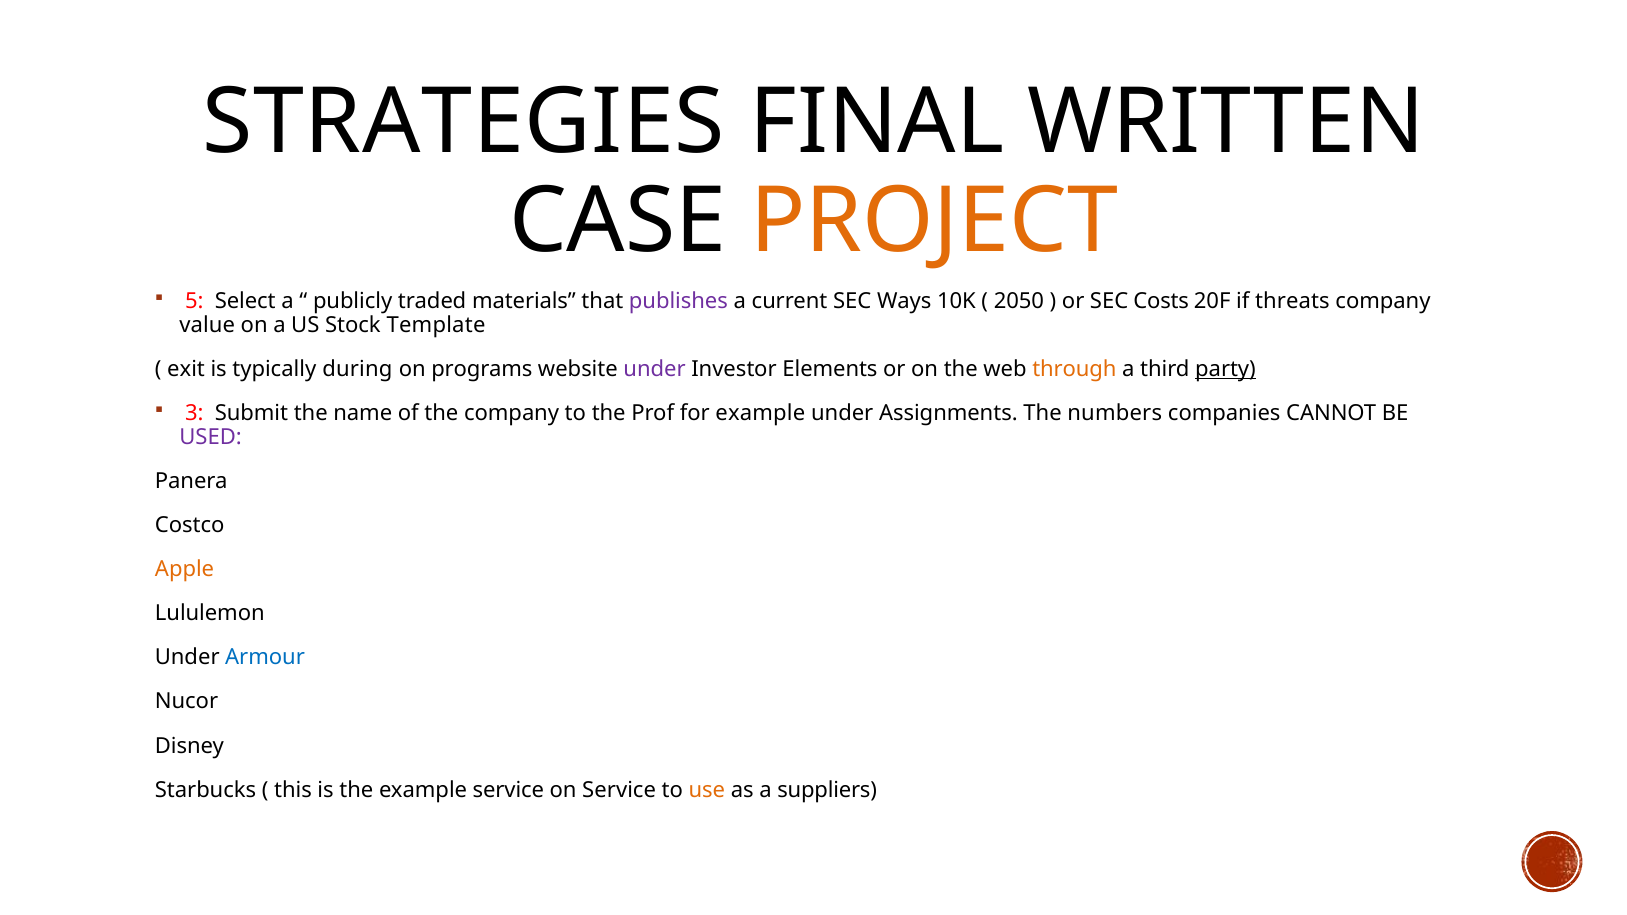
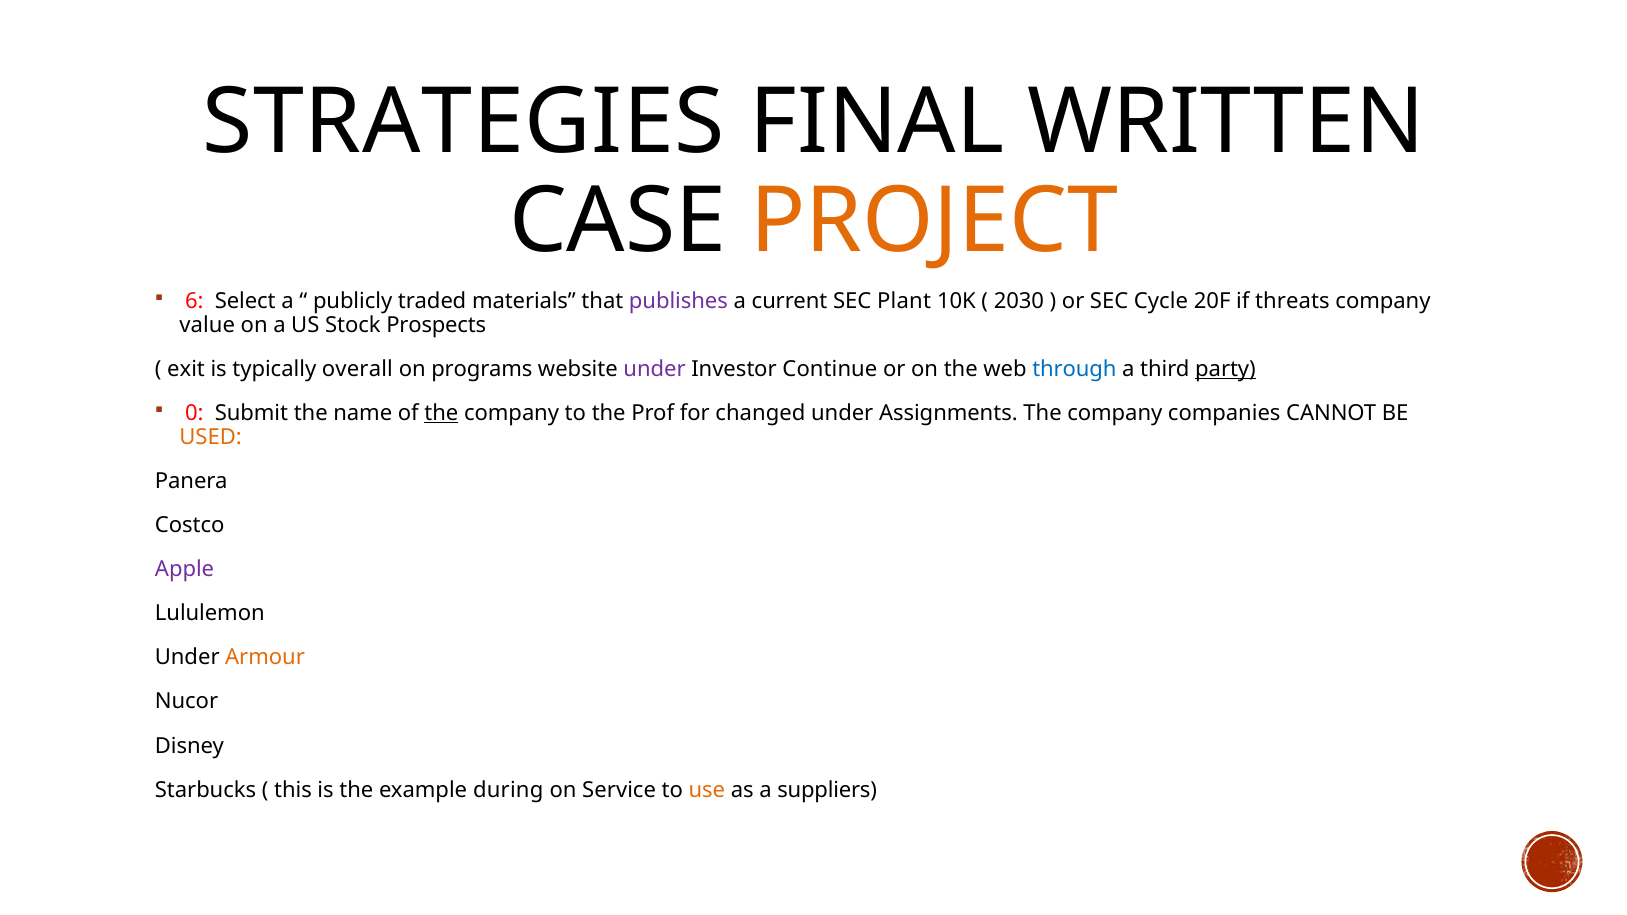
5: 5 -> 6 (194, 301)
Ways: Ways -> Plant (904, 301)
2050: 2050 -> 2030 (1019, 301)
Costs: Costs -> Cycle (1161, 301)
Template: Template -> Prospects (436, 325)
during: during -> overall (357, 369)
Elements: Elements -> Continue (830, 369)
through colour: orange -> blue (1074, 369)
3: 3 -> 0 (194, 413)
the underline: none -> present (441, 413)
for example: example -> changed (760, 413)
Assignments The numbers: numbers -> company (1115, 413)
USED colour: purple -> orange (211, 437)
Apple colour: orange -> purple (185, 569)
Armour colour: blue -> orange (265, 658)
example service: service -> during (508, 790)
